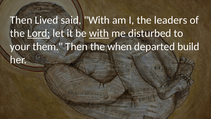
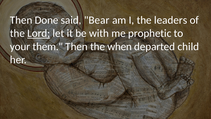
Lived: Lived -> Done (47, 20)
said With: With -> Bear (97, 20)
with underline: present -> none (99, 33)
disturbed: disturbed -> prophetic (150, 33)
build: build -> child (188, 46)
